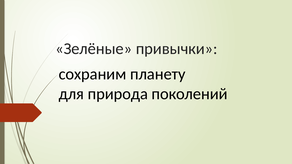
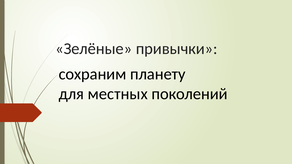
природа: природа -> местных (118, 94)
